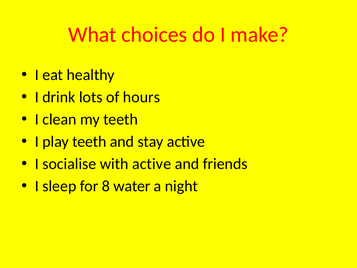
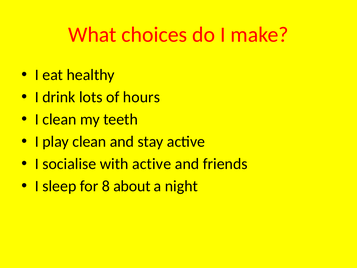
play teeth: teeth -> clean (89, 142)
water: water -> about (132, 186)
